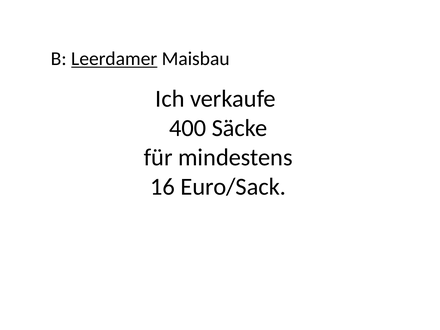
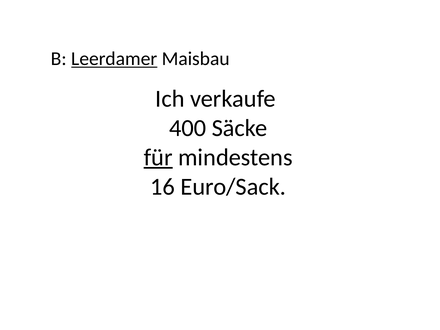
für underline: none -> present (158, 157)
